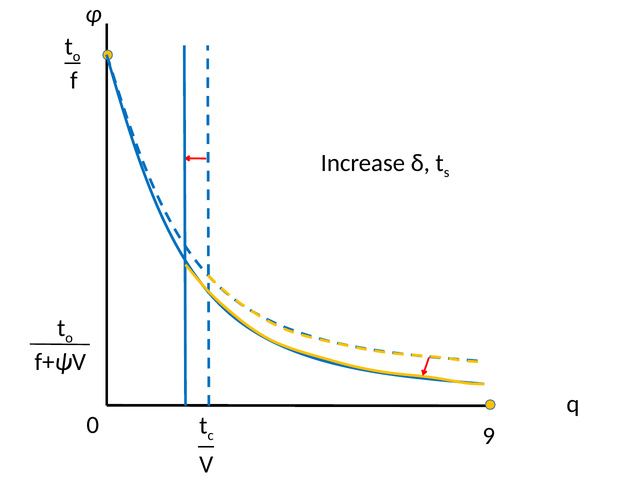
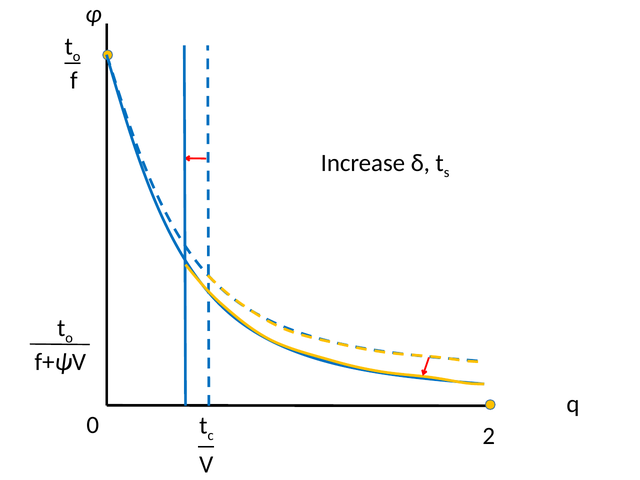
9: 9 -> 2 (489, 436)
